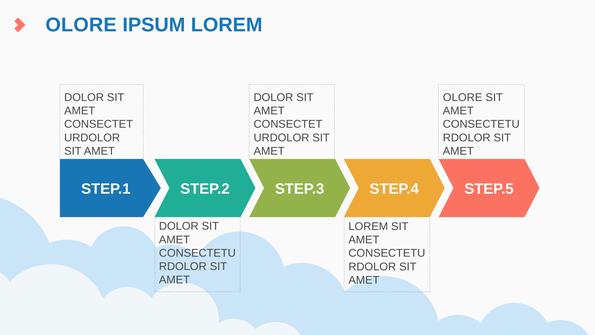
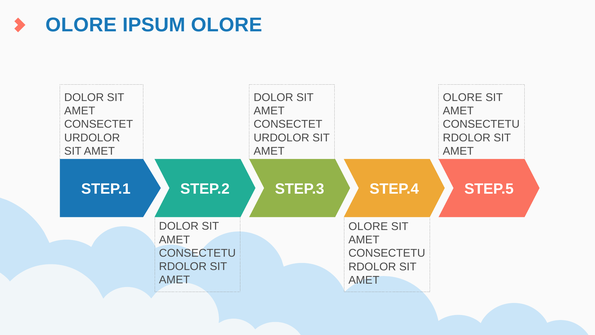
IPSUM LOREM: LOREM -> OLORE (227, 25)
LOREM: LOREM -> OLORE (368, 226)
